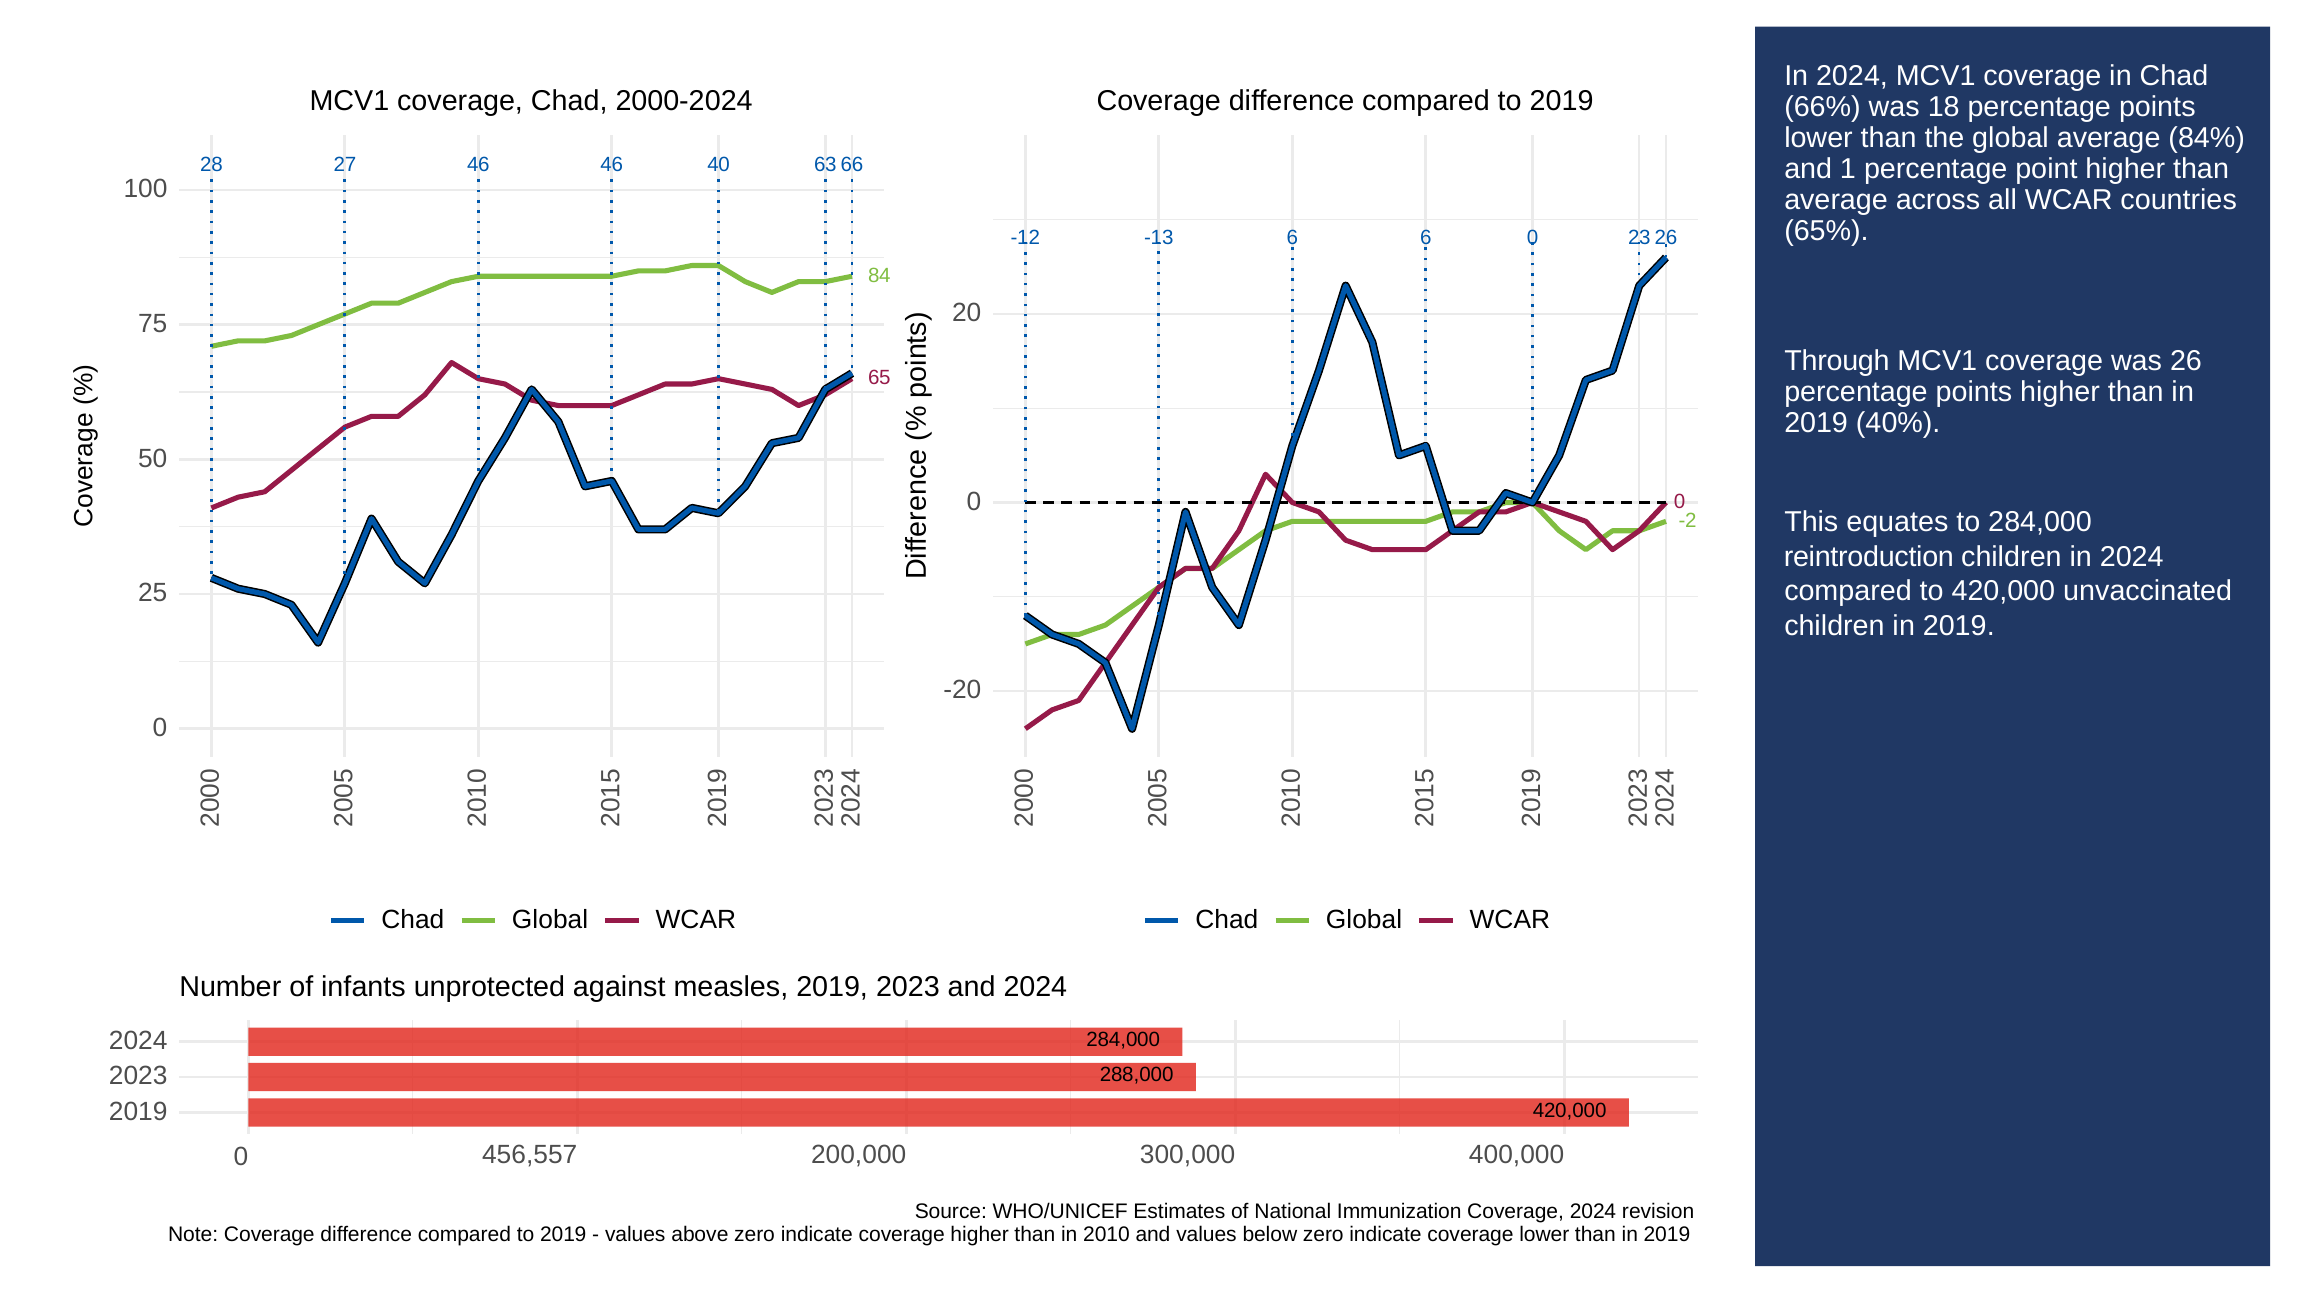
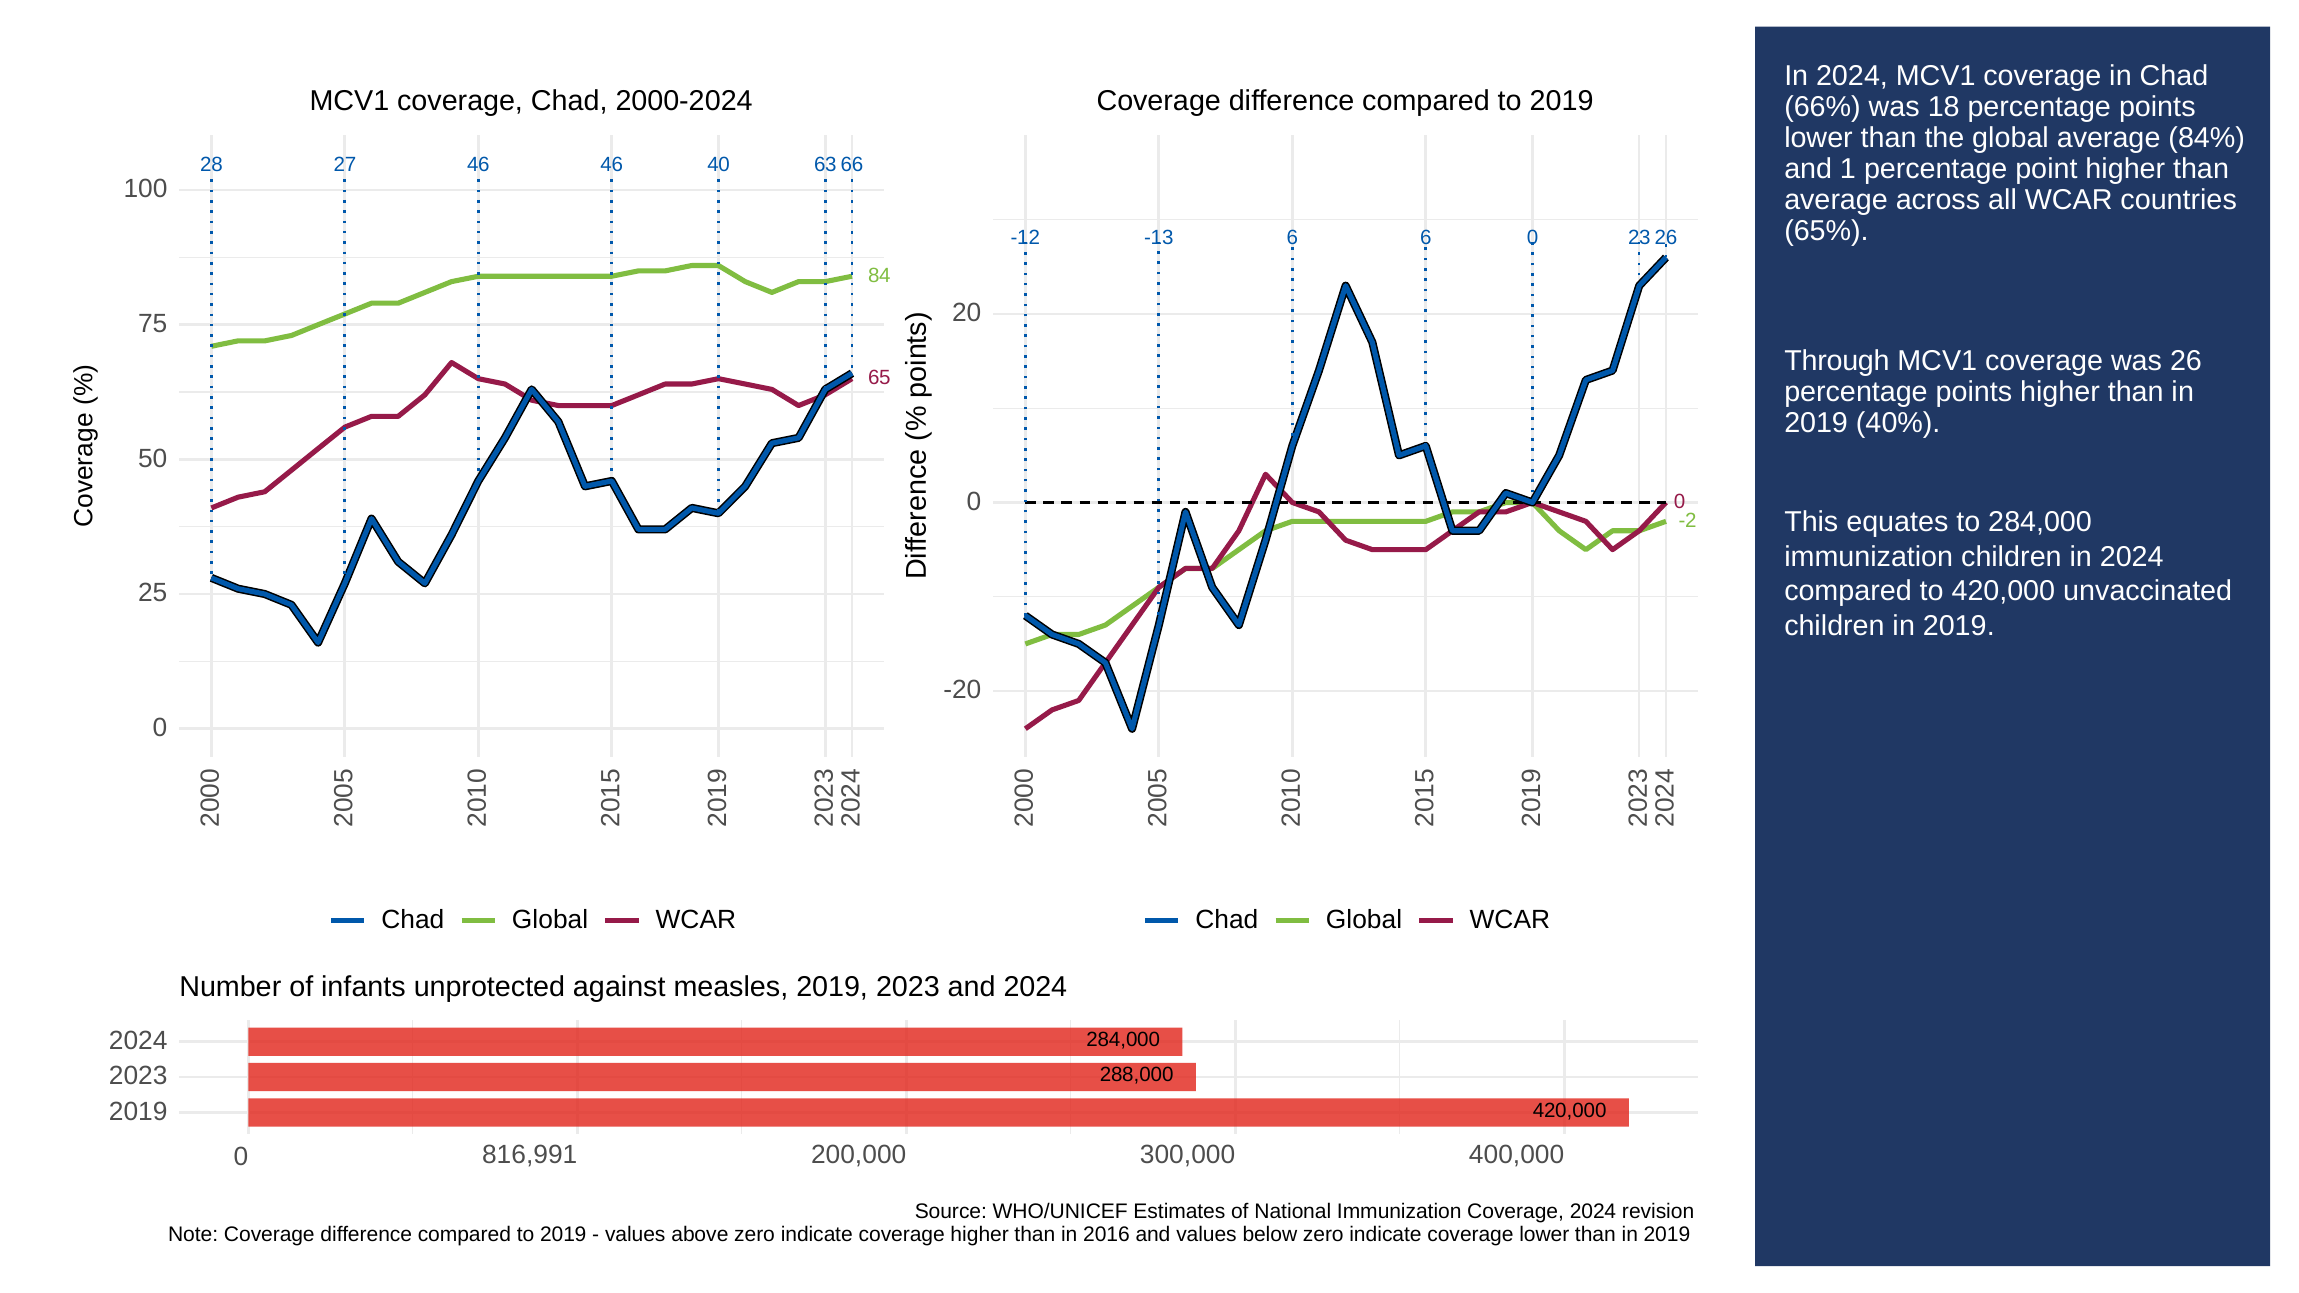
reintroduction: reintroduction -> immunization (1869, 557)
456,557: 456,557 -> 816,991 (530, 1155)
2010: 2010 -> 2016 (1106, 1235)
